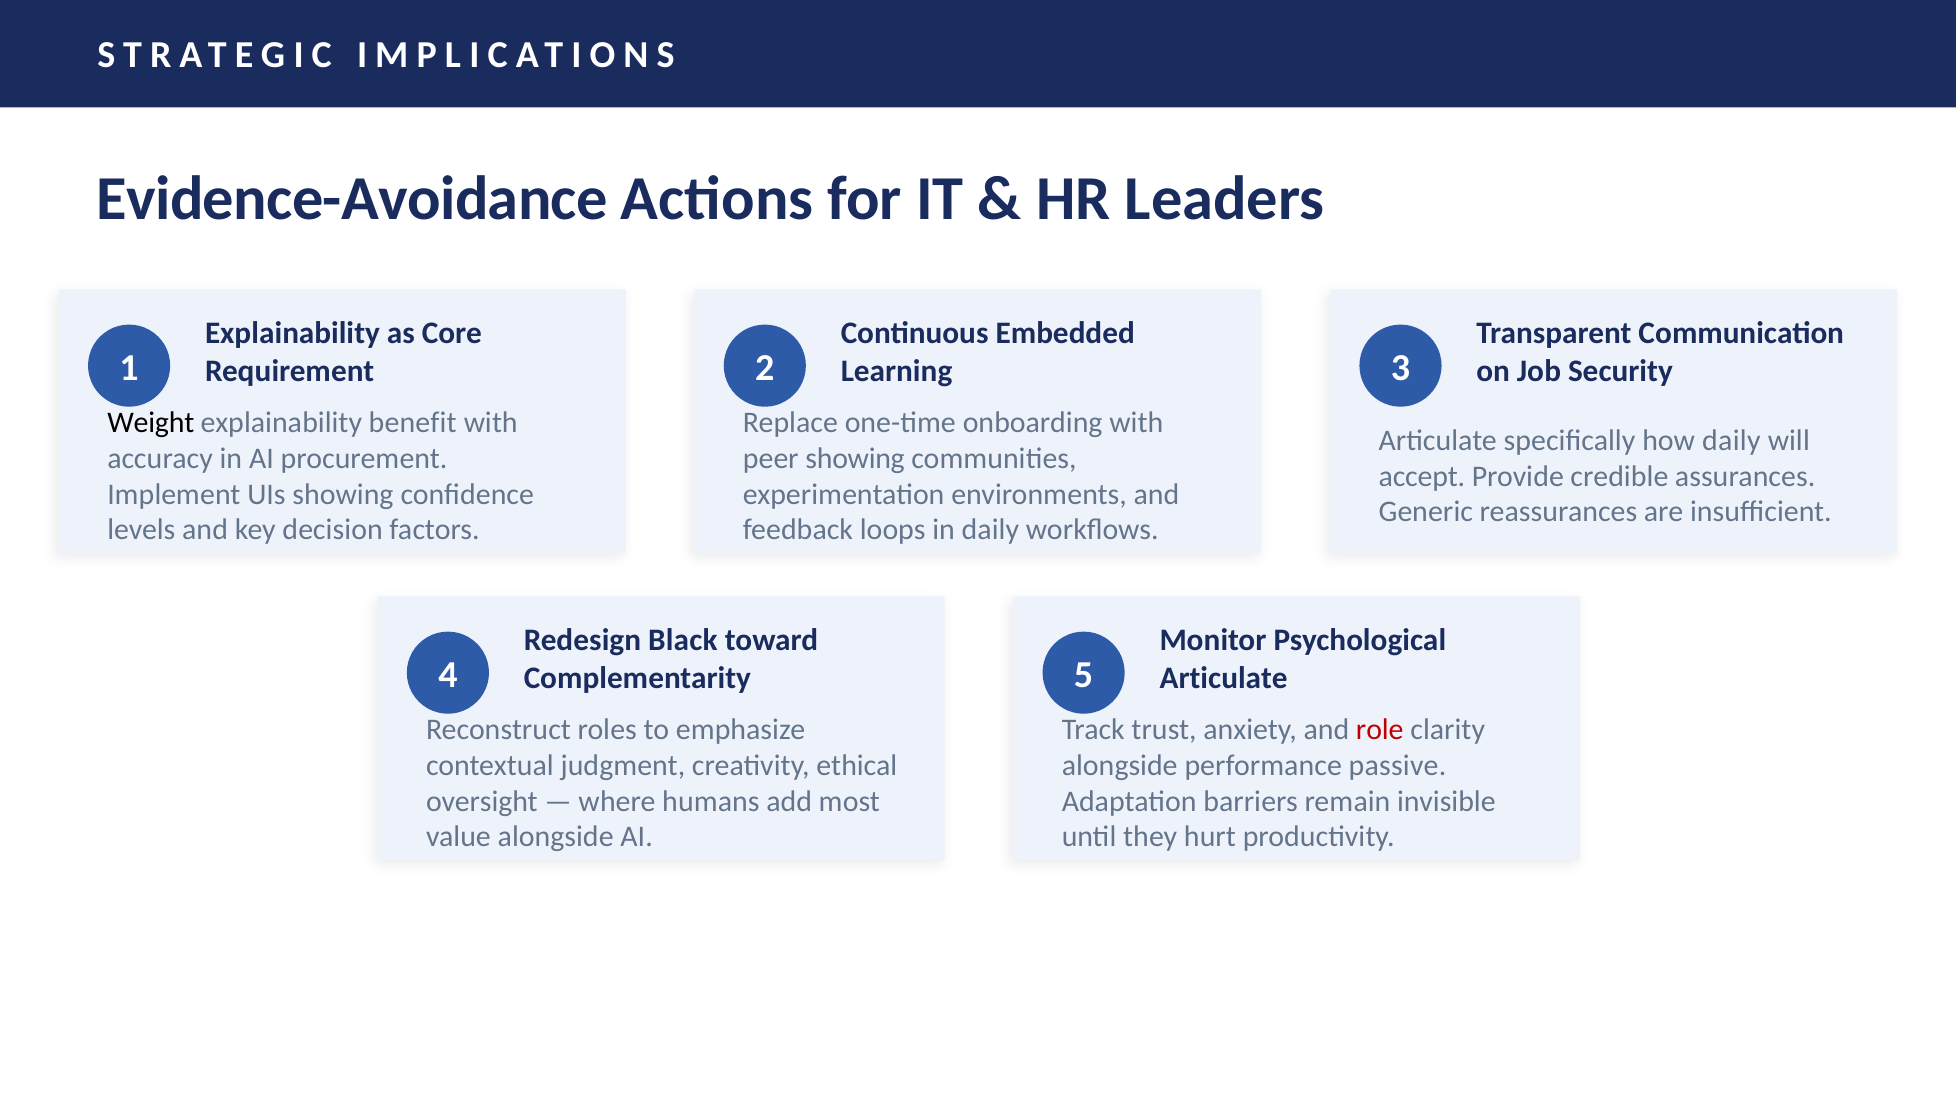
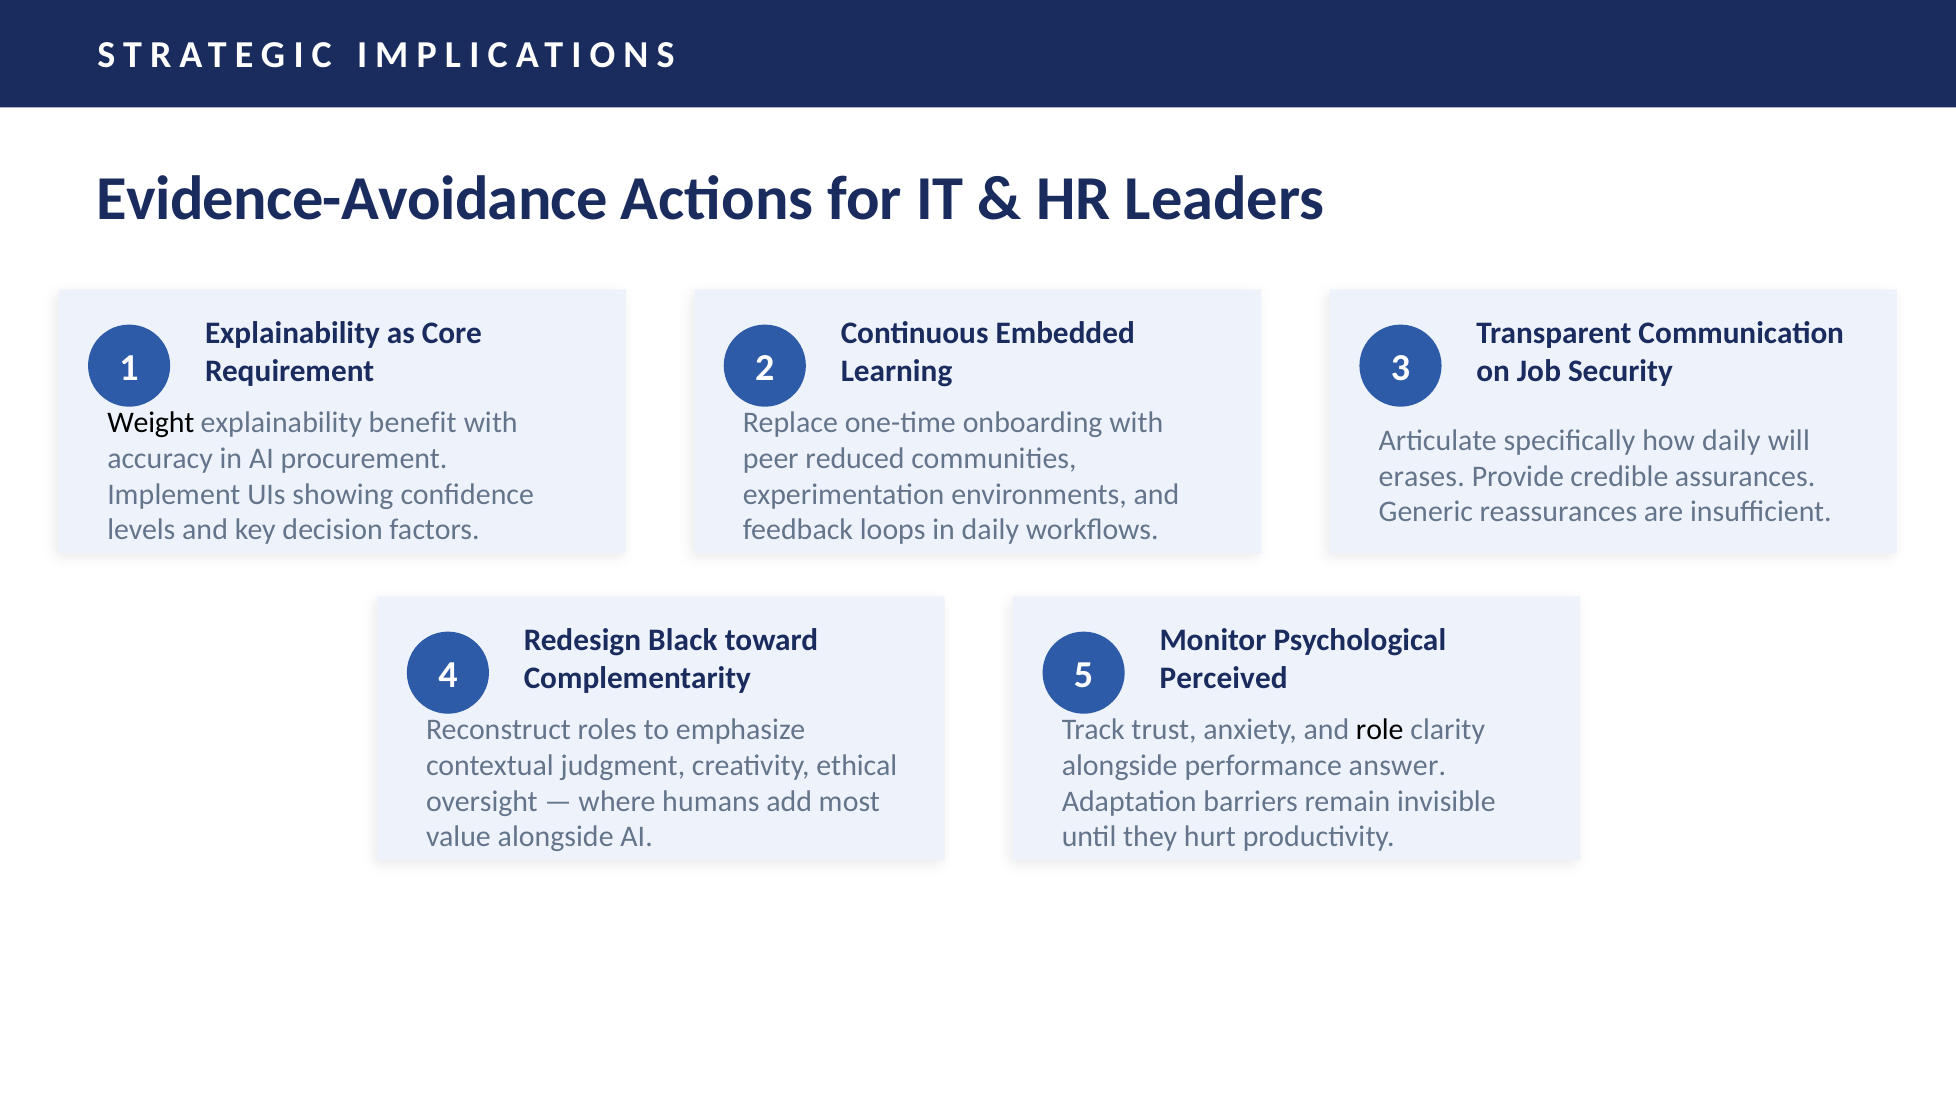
peer showing: showing -> reduced (855, 458)
accept: accept -> erases (1422, 476)
Articulate: Articulate -> Perceived (1224, 678)
role colour: red -> black (1380, 730)
passive: passive -> answer (1397, 766)
